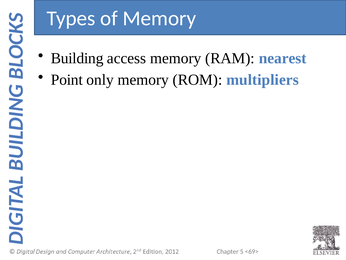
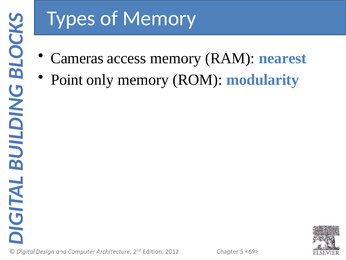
Building: Building -> Cameras (77, 58)
multipliers: multipliers -> modularity (263, 80)
